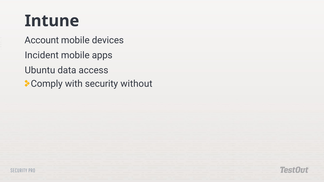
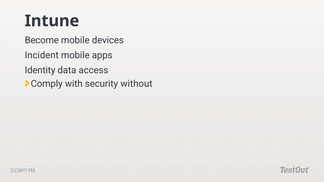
Account: Account -> Become (42, 40)
Ubuntu: Ubuntu -> Identity (40, 70)
